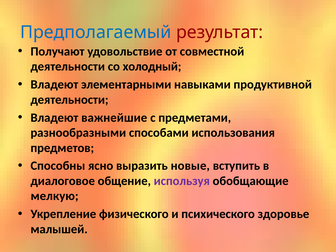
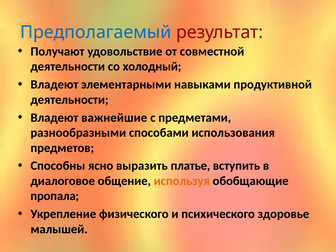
новые: новые -> платье (190, 166)
используя colour: purple -> orange (182, 181)
мелкую: мелкую -> пропала (55, 196)
